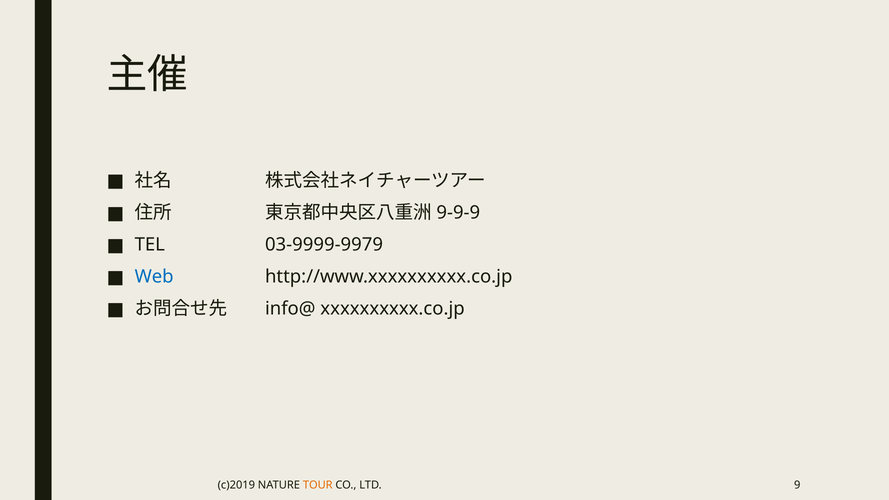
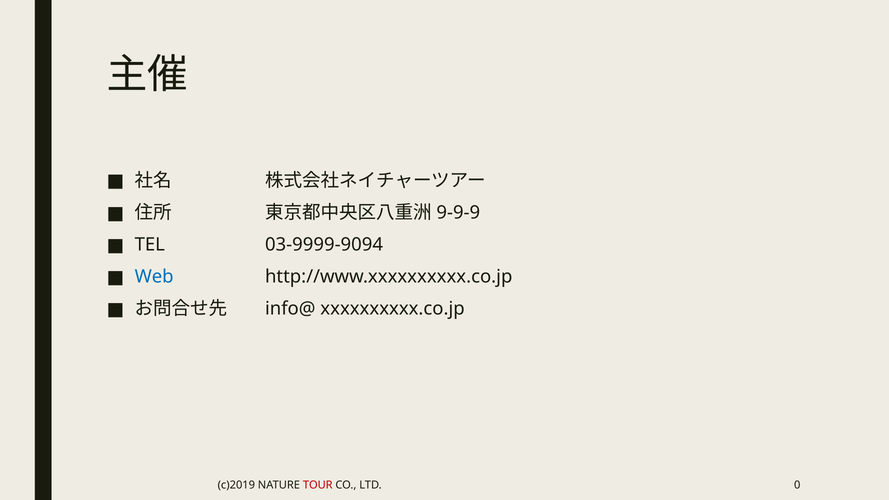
03-9999-9979: 03-9999-9979 -> 03-9999-9094 (324, 245)
TOUR colour: orange -> red (318, 485)
9: 9 -> 0 (797, 485)
